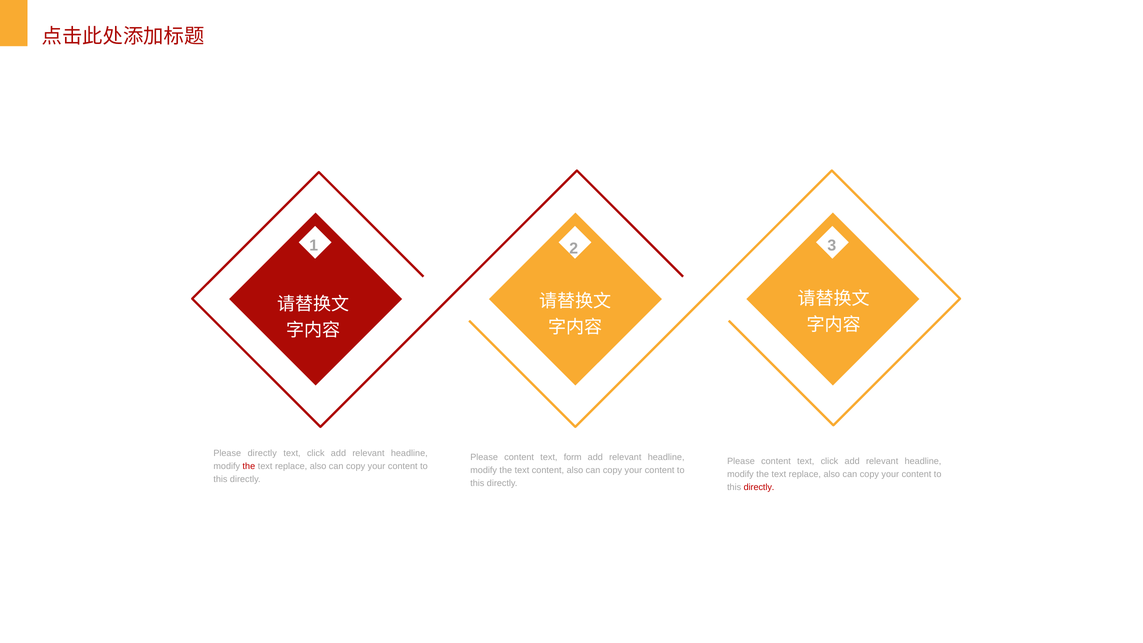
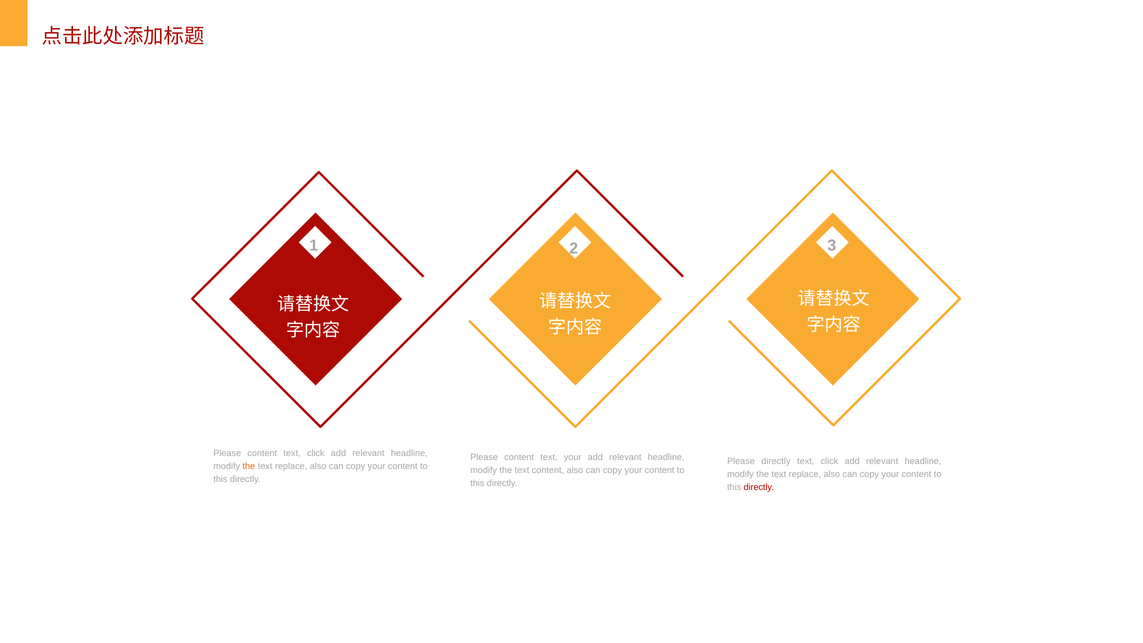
directly: directly -> content (262, 453)
text form: form -> your (573, 457)
content: content -> directly (776, 461)
the colour: red -> orange (249, 466)
